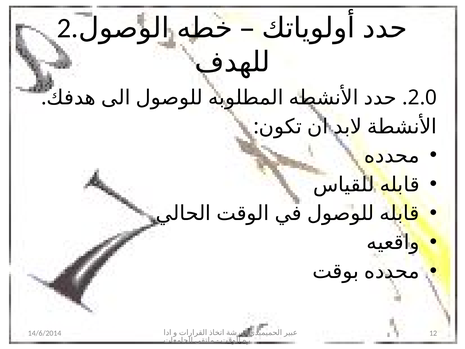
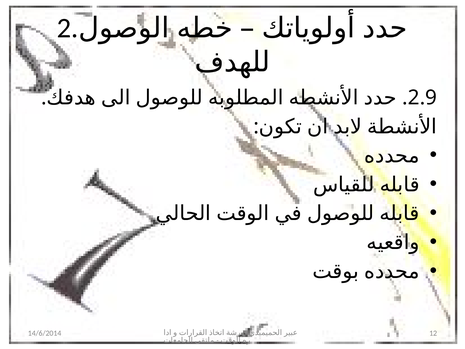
2.0: 2.0 -> 2.9 (422, 98)
